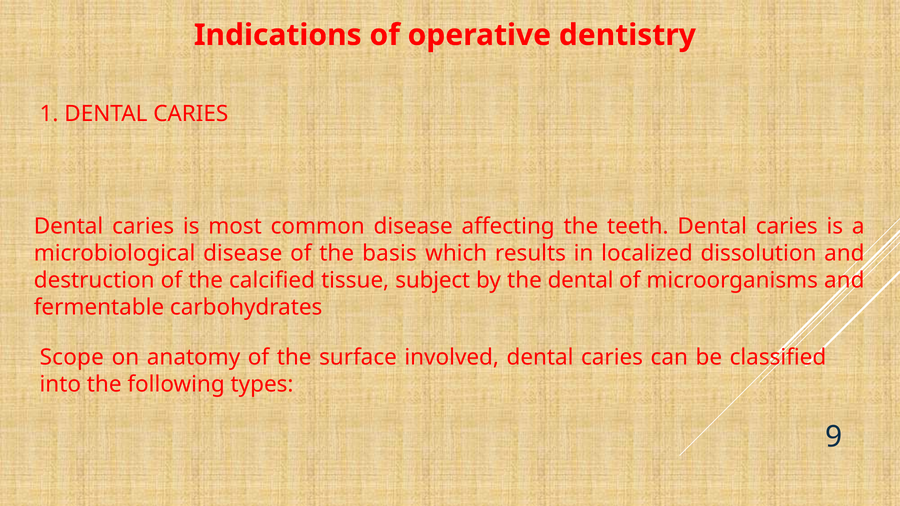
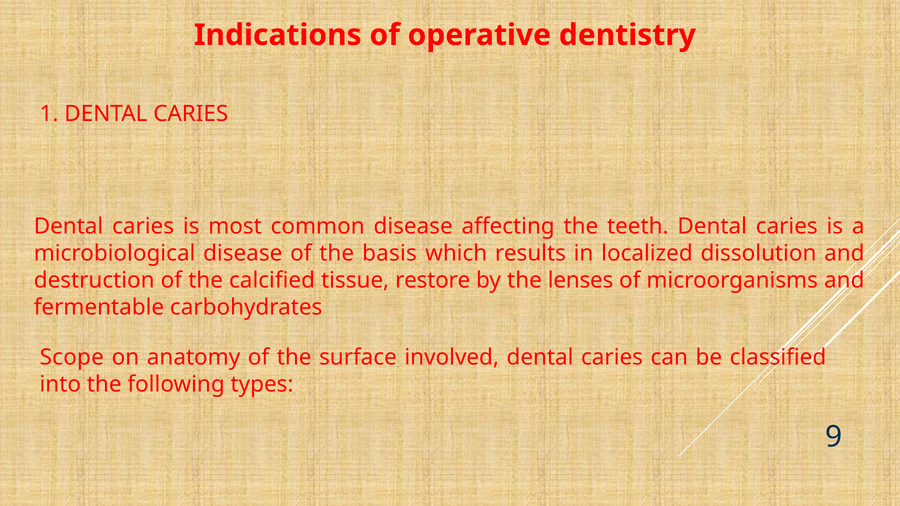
subject: subject -> restore (433, 281)
the dental: dental -> lenses (581, 281)
